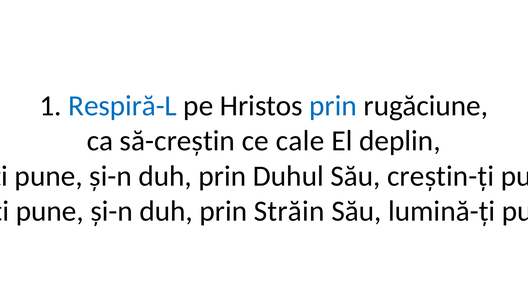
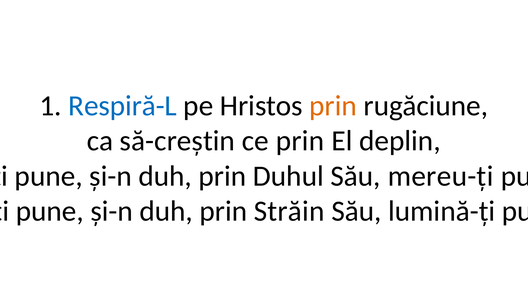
prin colour: blue -> orange (333, 106)
ce cale: cale -> prin (300, 141)
creștin-ți: creștin-ți -> mereu-ți (441, 176)
